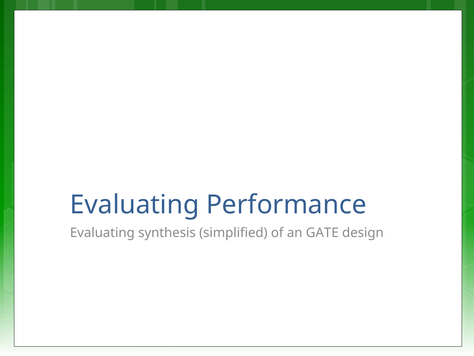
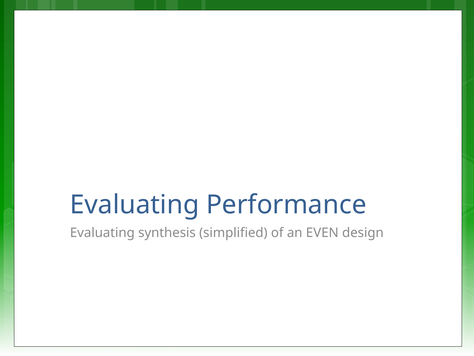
GATE: GATE -> EVEN (322, 232)
